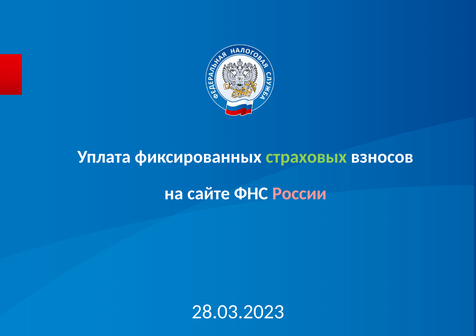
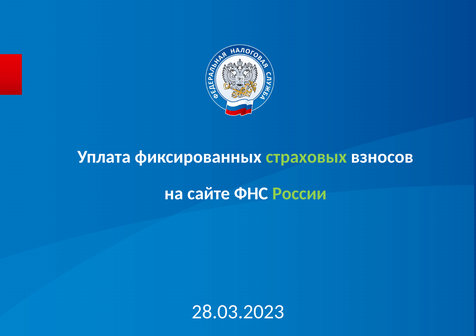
России colour: pink -> light green (299, 194)
